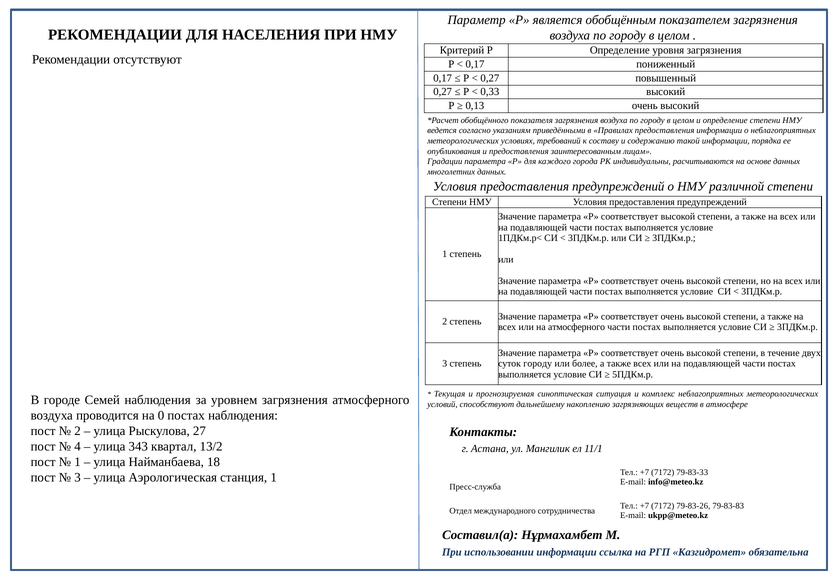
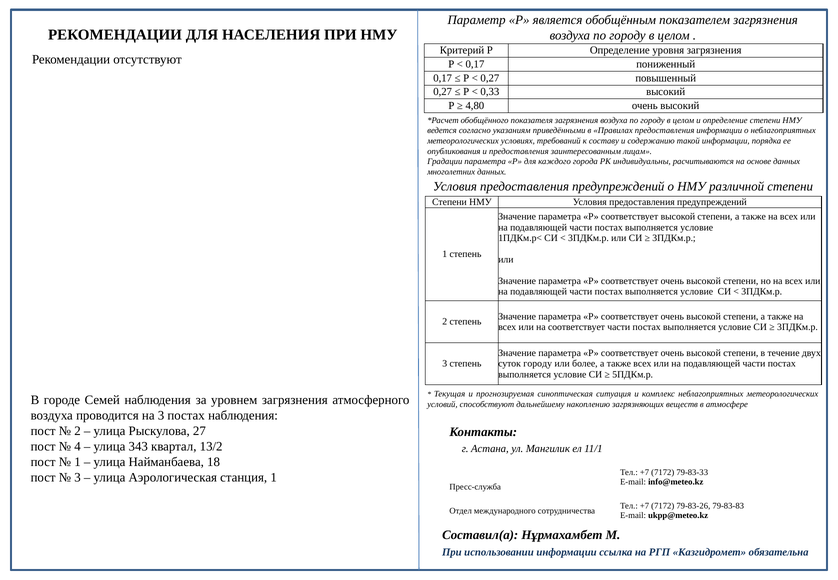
0,13: 0,13 -> 4,80 (475, 106)
на атмосферного: атмосферного -> соответствует (577, 327)
на 0: 0 -> 3 (161, 416)
